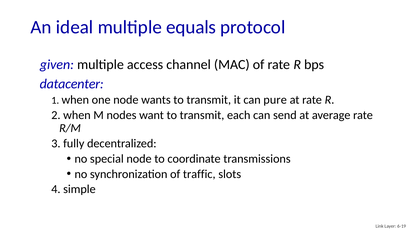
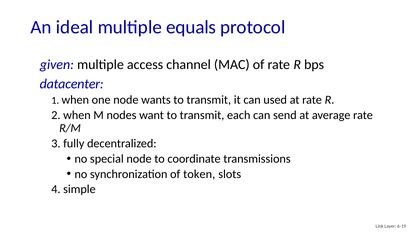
pure: pure -> used (275, 100)
traffic: traffic -> token (199, 174)
